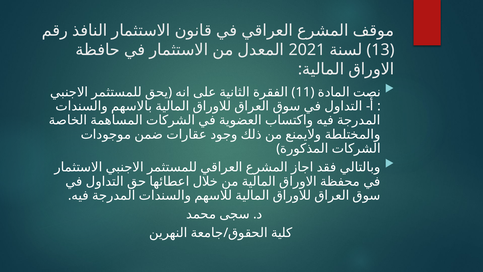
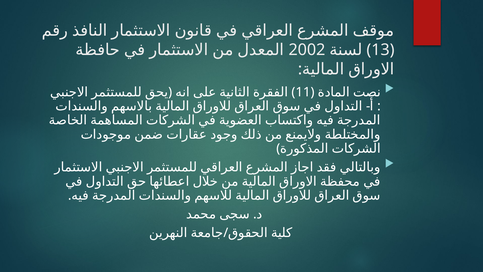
2021: 2021 -> 2002 (307, 50)
